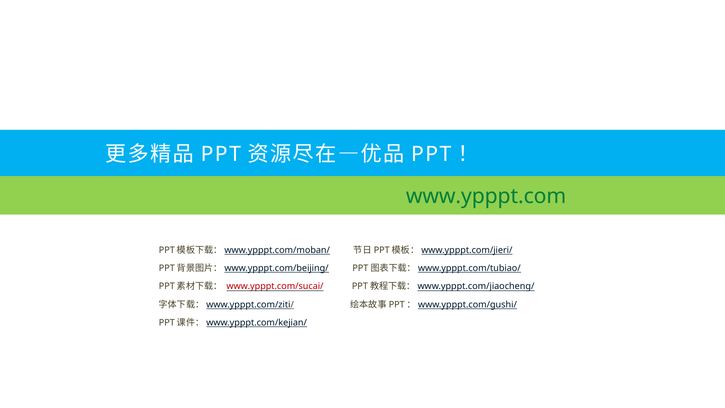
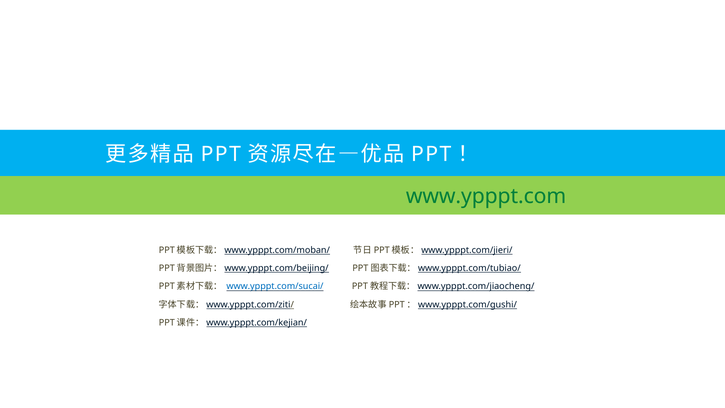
www.ypppt.com/sucai/ colour: red -> blue (275, 286)
